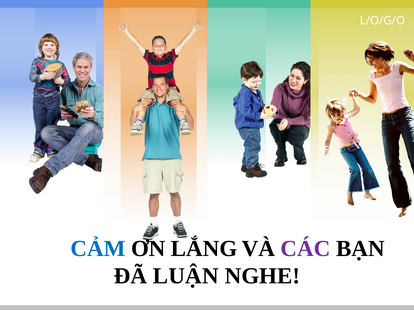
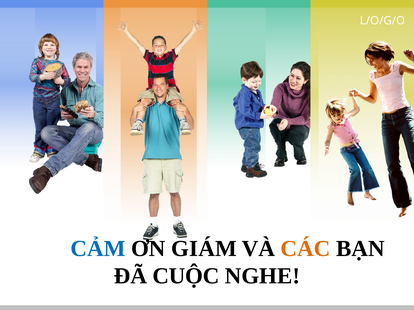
LẮNG: LẮNG -> GIÁM (204, 249)
CÁC colour: purple -> orange (306, 249)
LUẬN: LUẬN -> CUỘC (186, 276)
